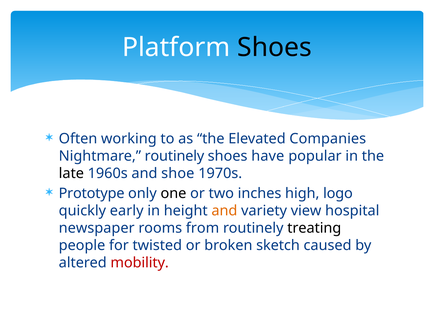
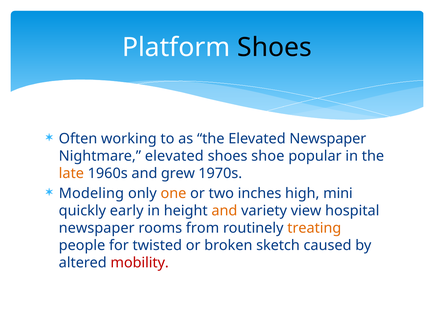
Elevated Companies: Companies -> Newspaper (328, 139)
Nightmare routinely: routinely -> elevated (174, 156)
have: have -> shoe (268, 156)
late colour: black -> orange (71, 174)
shoe: shoe -> grew (178, 174)
Prototype: Prototype -> Modeling (91, 194)
one colour: black -> orange (173, 194)
logo: logo -> mini (338, 194)
treating colour: black -> orange (314, 229)
